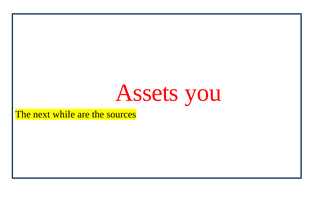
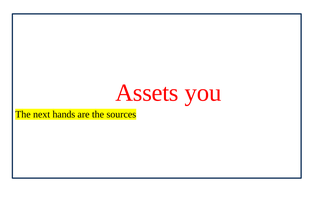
while: while -> hands (64, 115)
